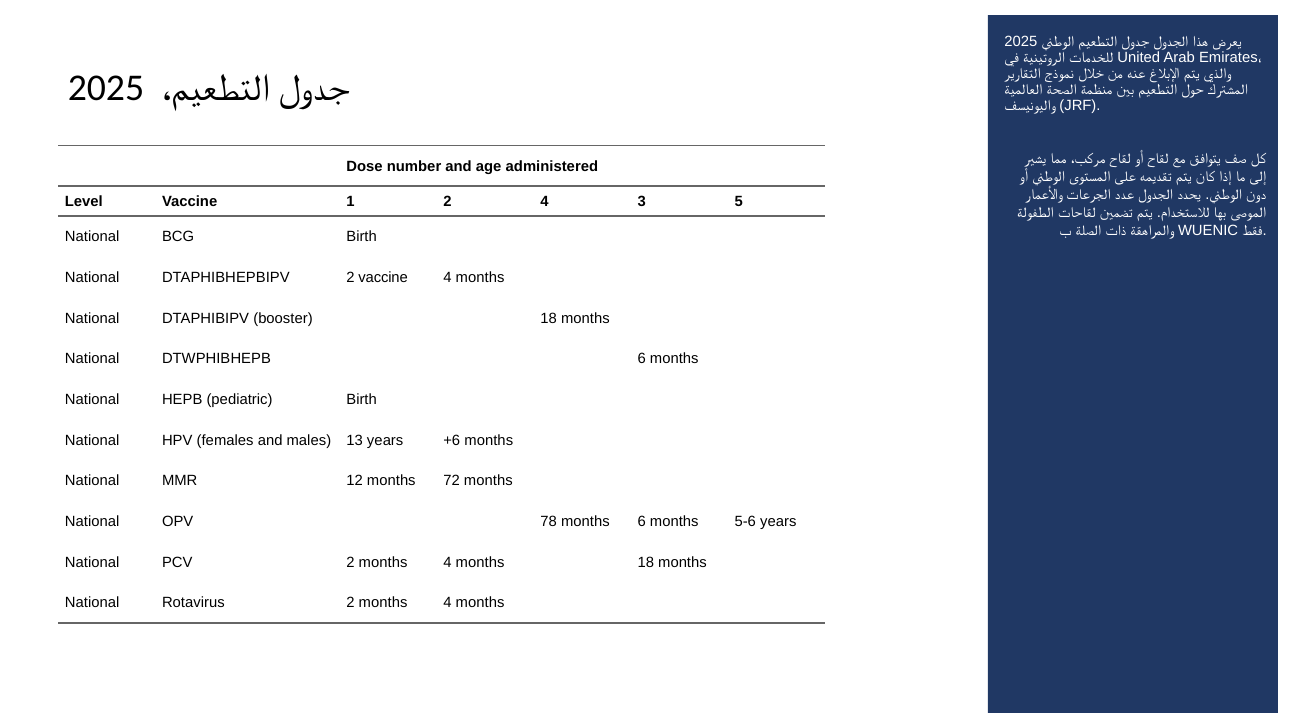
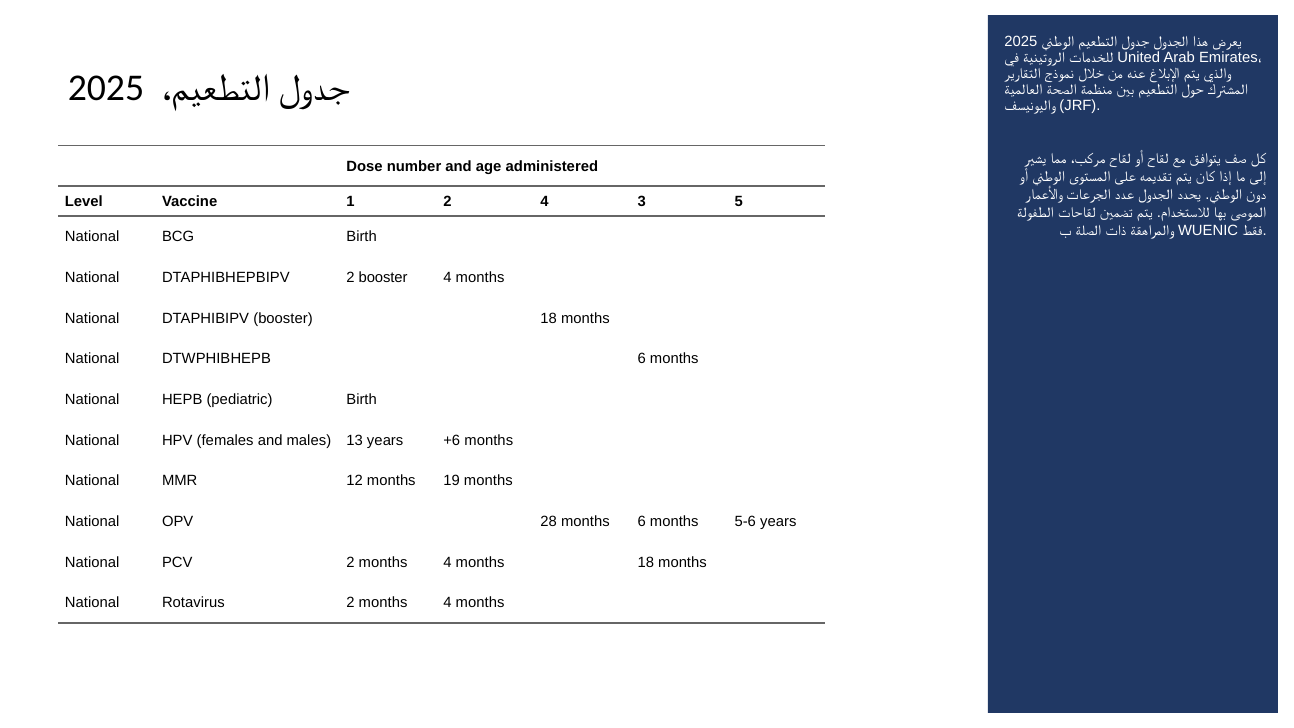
2 vaccine: vaccine -> booster (383, 277)
72: 72 -> 19 (452, 481)
78: 78 -> 28 (549, 521)
